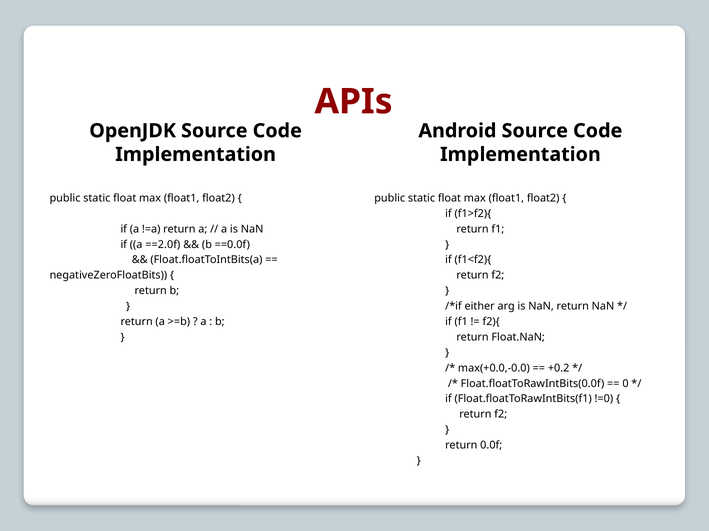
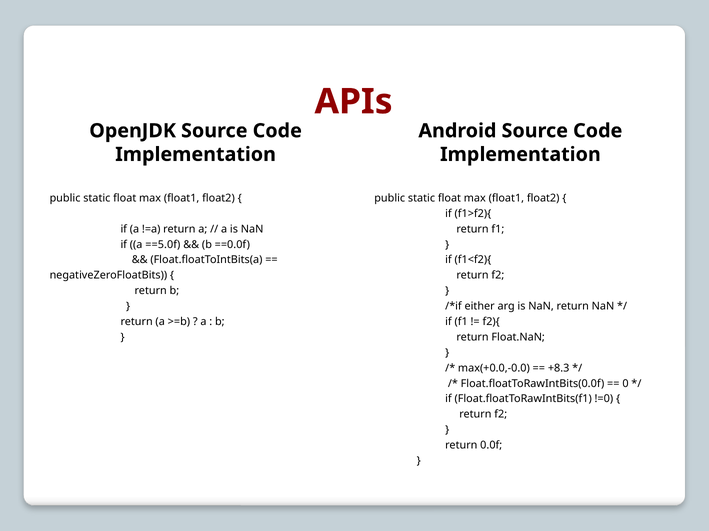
==2.0f: ==2.0f -> ==5.0f (163, 245)
+0.2: +0.2 -> +8.3 (559, 369)
